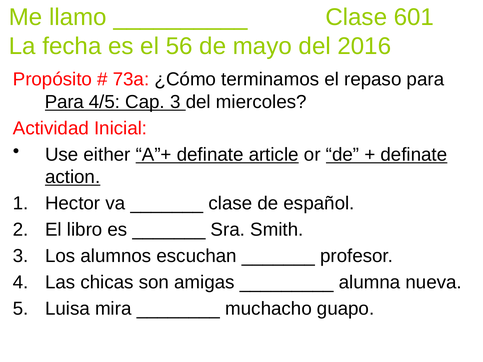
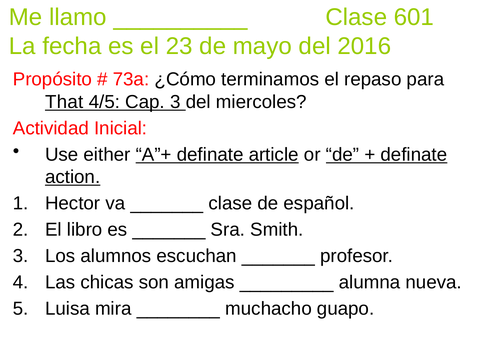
56: 56 -> 23 (179, 46)
Para: Para -> That (64, 102)
